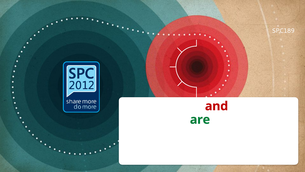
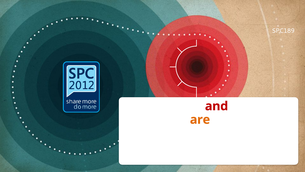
are colour: green -> orange (200, 119)
